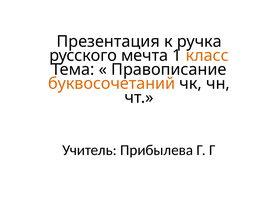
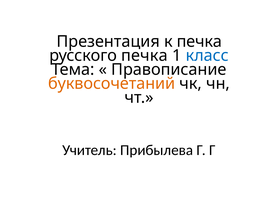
к ручка: ручка -> печка (199, 41)
русского мечта: мечта -> печка (144, 55)
класс colour: orange -> blue (207, 55)
